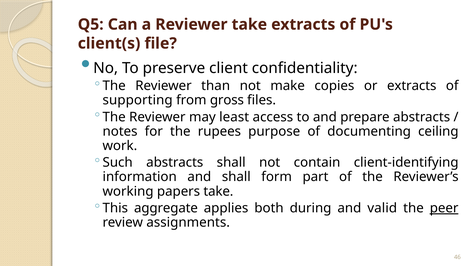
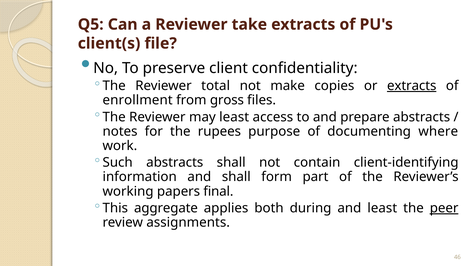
than: than -> total (216, 86)
extracts underline: none -> present (412, 86)
supporting: supporting -> enrollment (138, 100)
ceiling: ceiling -> where (438, 131)
papers take: take -> final (218, 191)
and valid: valid -> least (382, 208)
